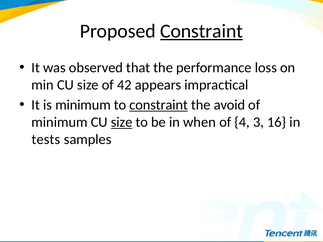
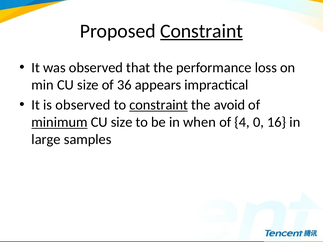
42: 42 -> 36 (124, 85)
is minimum: minimum -> observed (83, 105)
minimum underline: none -> present (60, 122)
size underline: present -> none (122, 122)
3: 3 -> 0 (258, 122)
tests: tests -> large (46, 140)
